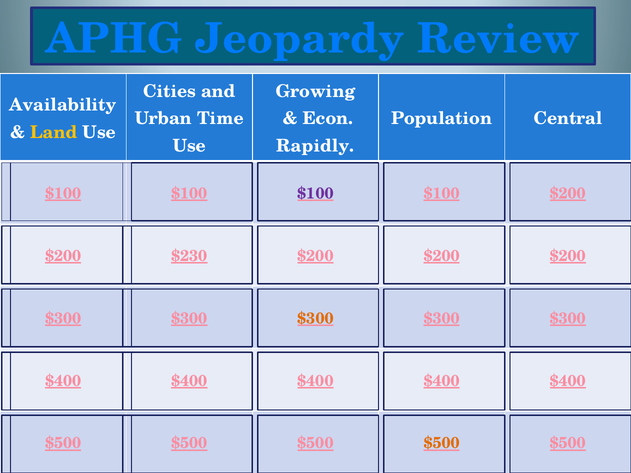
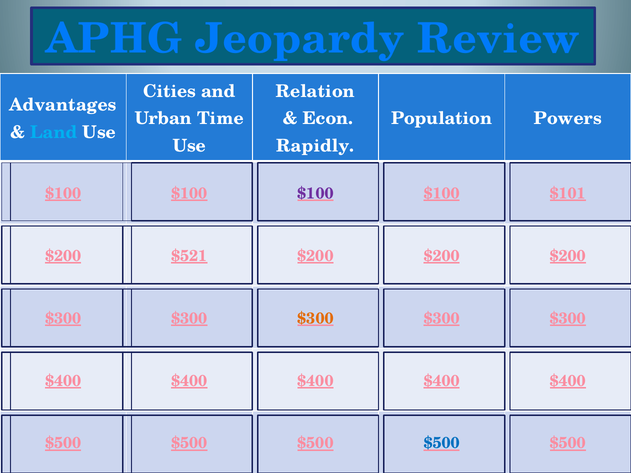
Growing: Growing -> Relation (315, 92)
Availability: Availability -> Advantages (63, 105)
Central: Central -> Powers (568, 119)
Land colour: yellow -> light blue (54, 132)
$100 $200: $200 -> $101 (568, 194)
$230: $230 -> $521 (189, 256)
$500 colour: orange -> blue (442, 443)
